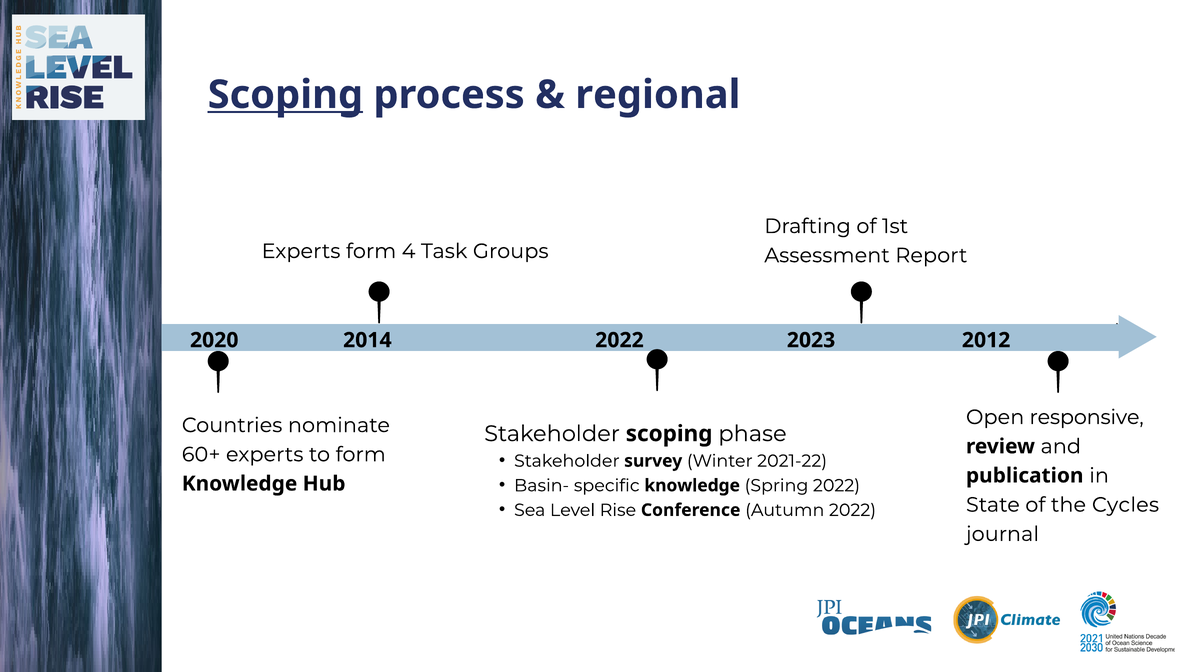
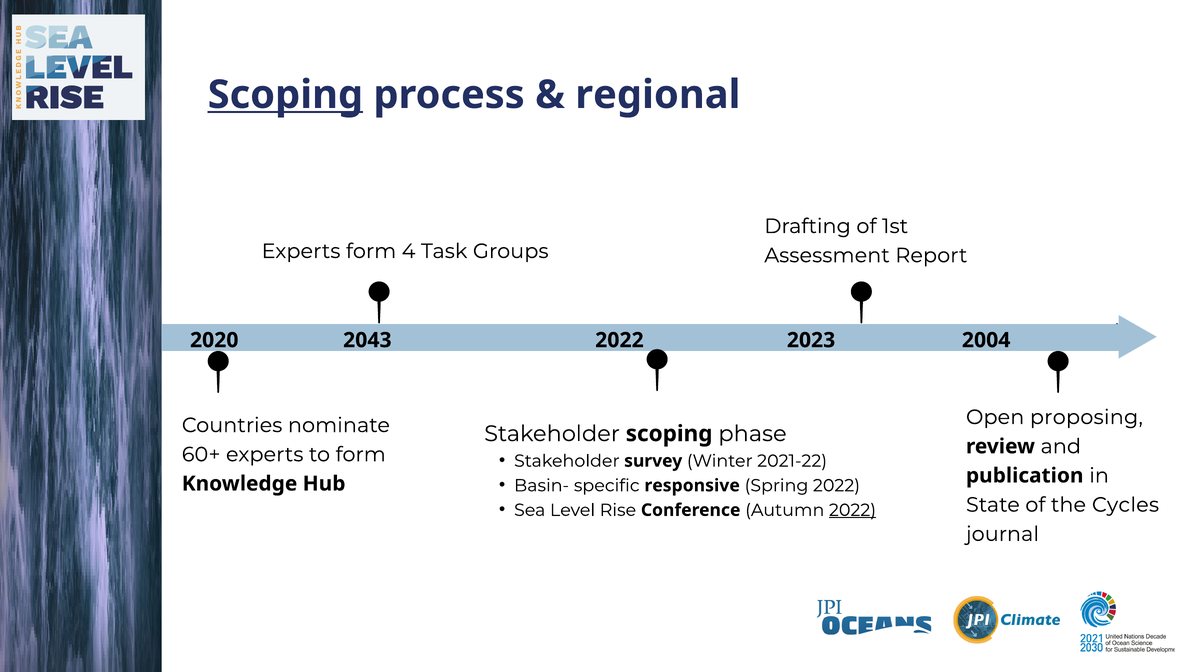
2014: 2014 -> 2043 (367, 340)
2012: 2012 -> 2004 (986, 340)
responsive: responsive -> proposing (1086, 417)
specific knowledge: knowledge -> responsive (692, 486)
2022 underline: none -> present (853, 510)
